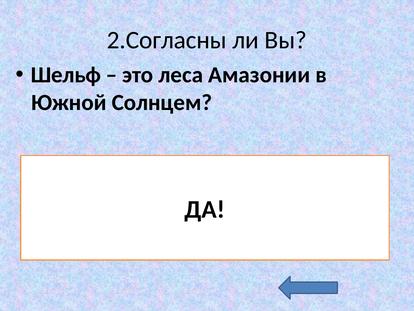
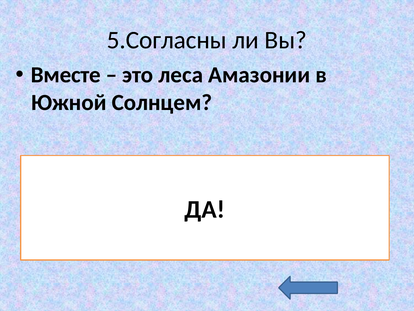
2.Согласны: 2.Согласны -> 5.Согласны (167, 40)
Шельф: Шельф -> Вместе (66, 75)
